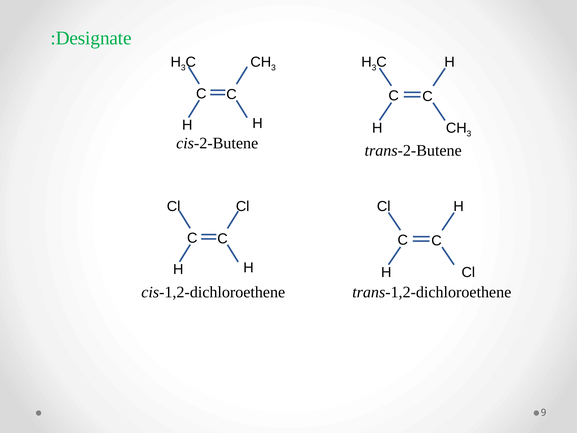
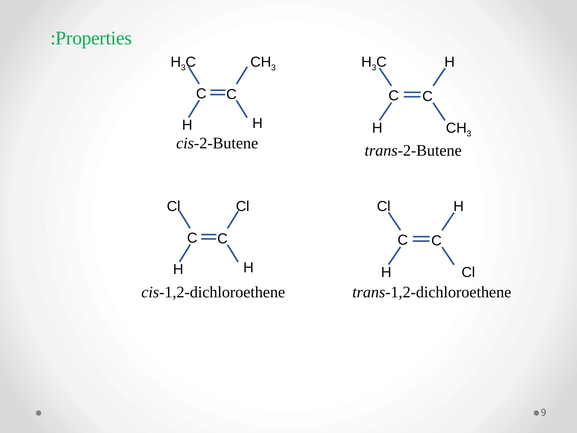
Designate: Designate -> Properties (94, 38)
